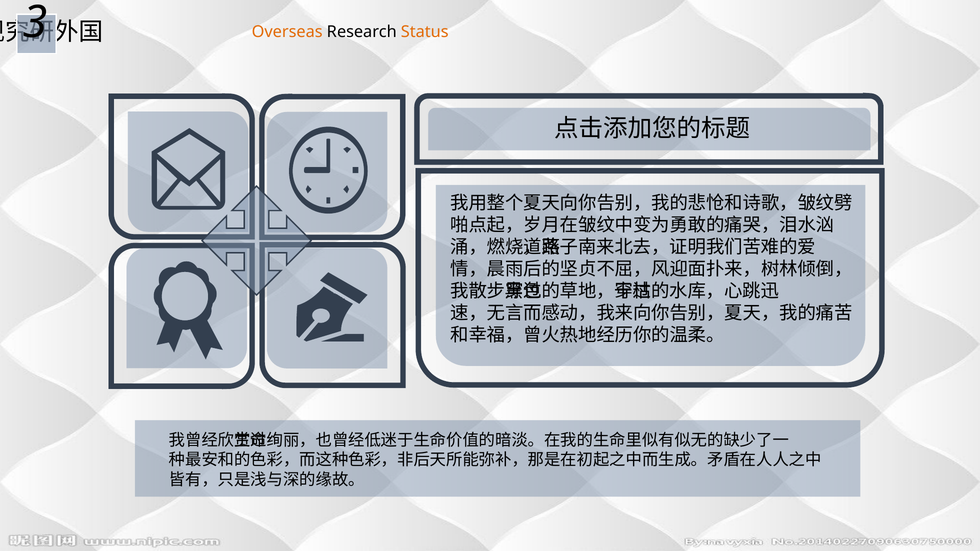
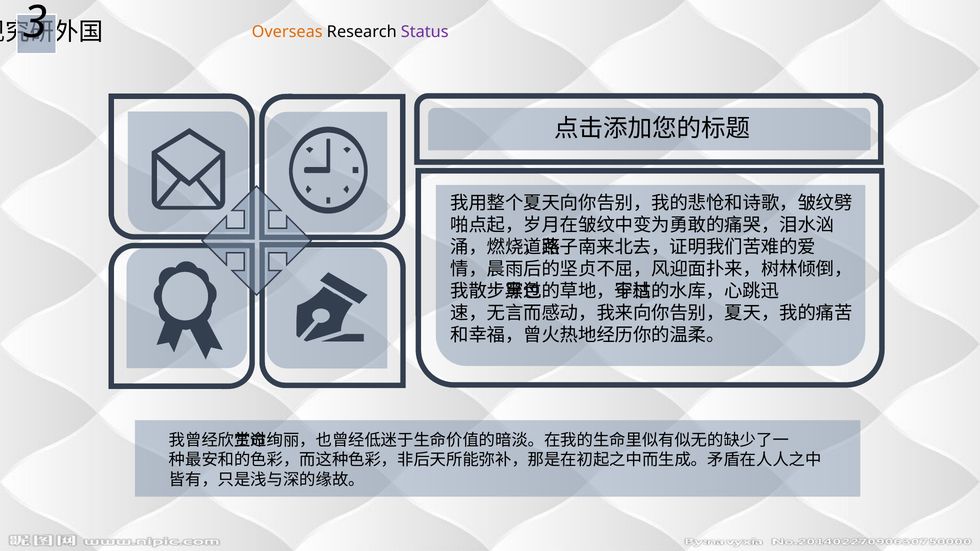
Status colour: orange -> purple (425, 32)
